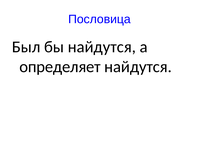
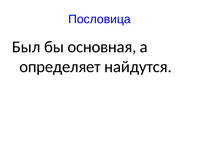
бы найдутся: найдутся -> основная (102, 47)
